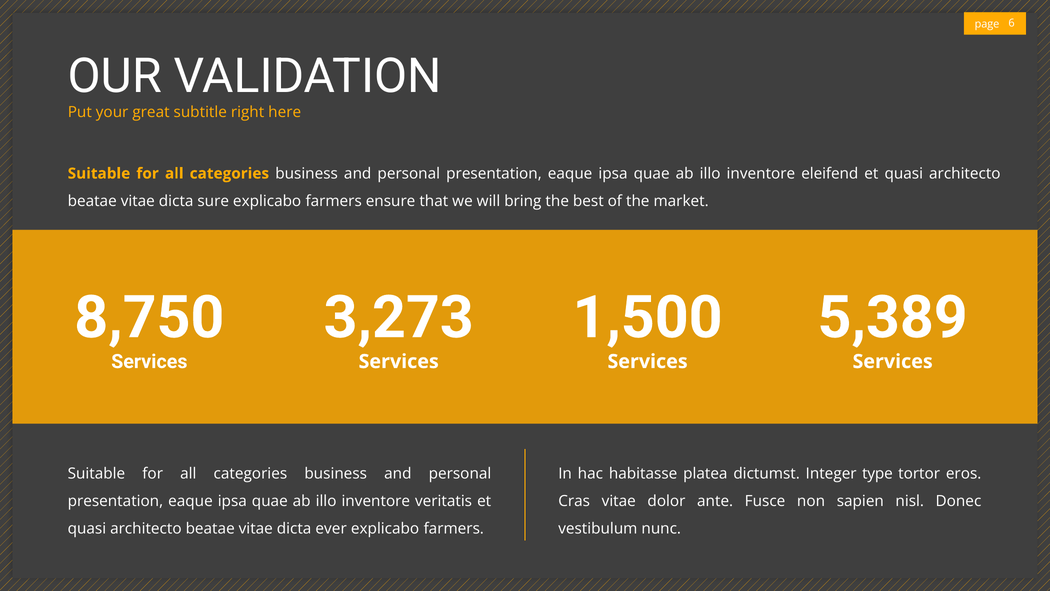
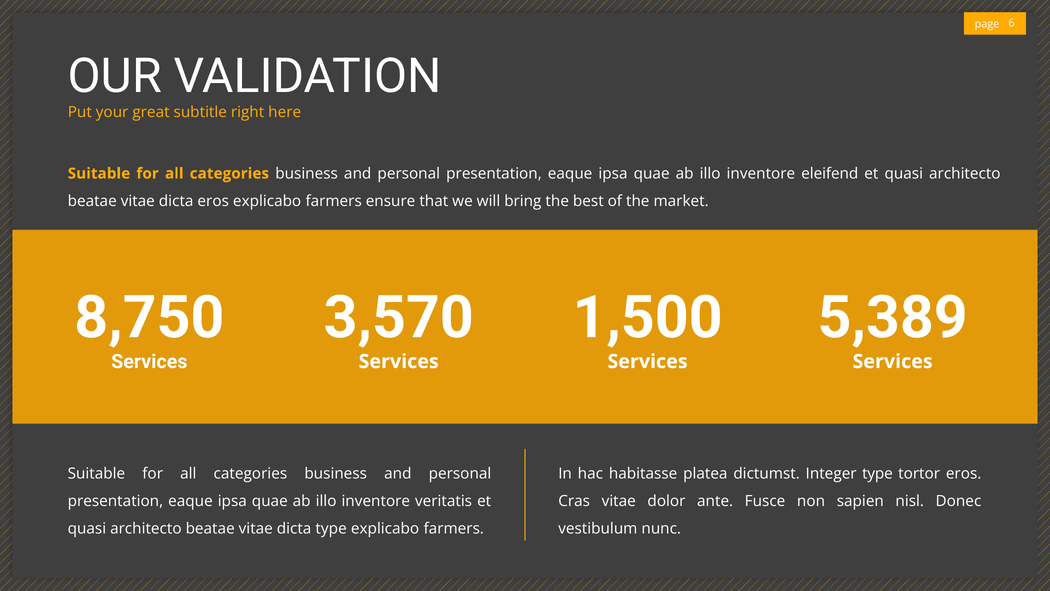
dicta sure: sure -> eros (213, 201)
3,273: 3,273 -> 3,570 (399, 318)
dicta ever: ever -> type (331, 529)
